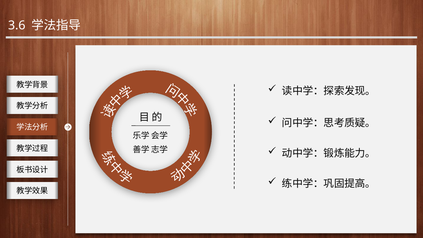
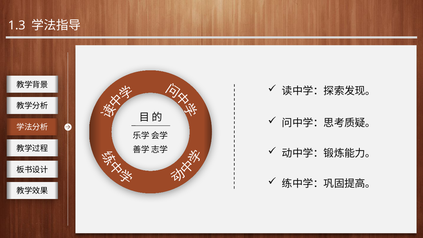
3.6: 3.6 -> 1.3 (17, 25)
